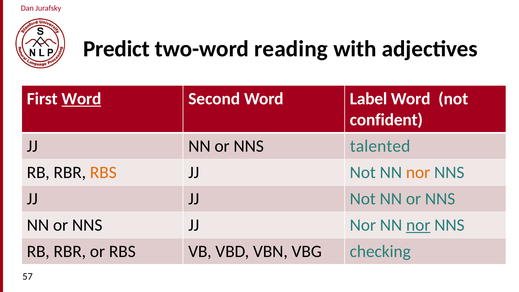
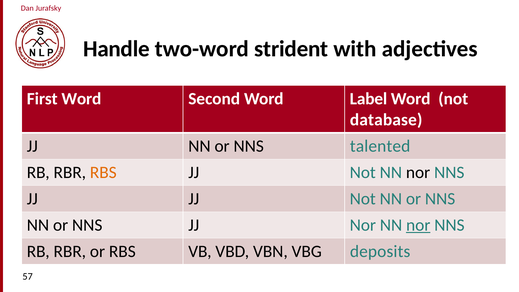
Predict: Predict -> Handle (116, 49)
reading: reading -> strident (291, 49)
Word underline: present -> none (81, 99)
confident: confident -> database (386, 120)
nor colour: orange -> black (418, 172)
checking: checking -> deposits (380, 251)
